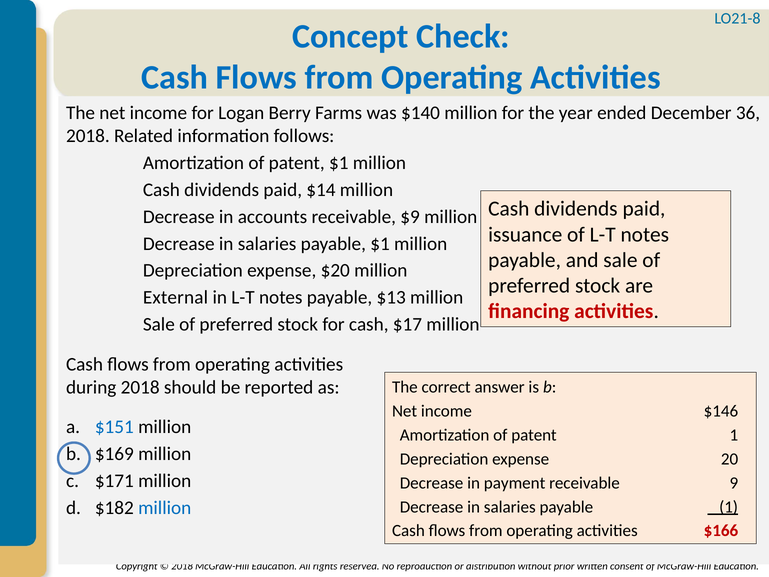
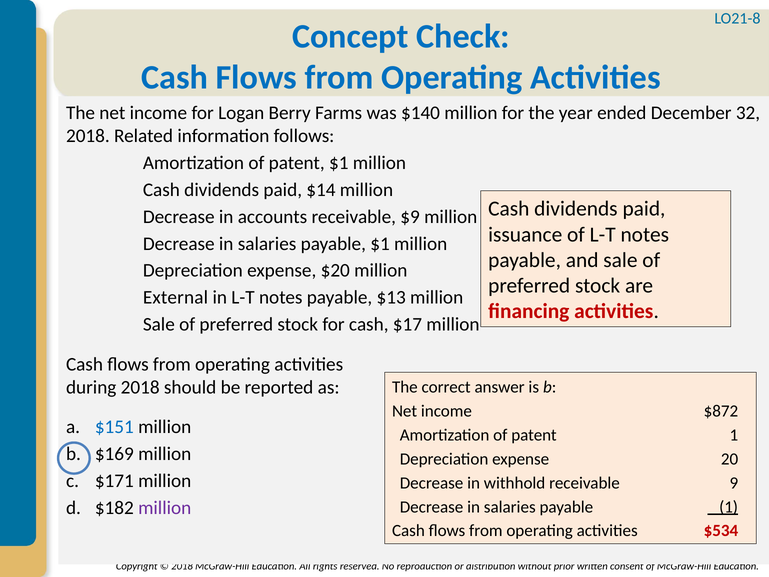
36: 36 -> 32 (748, 113)
$146: $146 -> $872 (721, 411)
payment: payment -> withhold (515, 483)
million colour: blue -> purple (165, 508)
$166: $166 -> $534 (721, 531)
